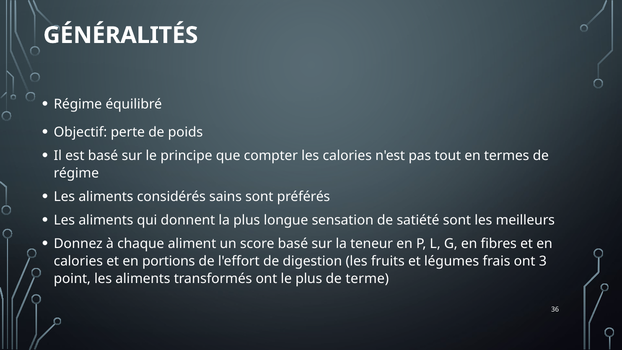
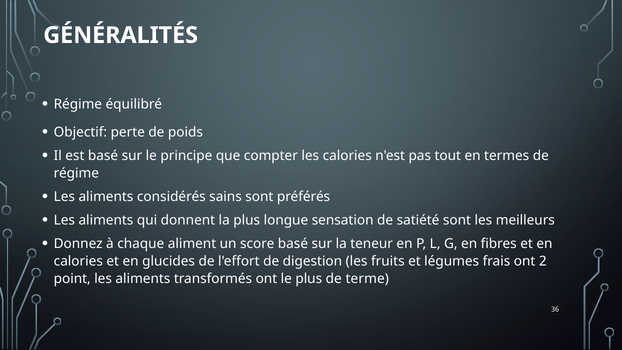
portions: portions -> glucides (169, 261)
3: 3 -> 2 (543, 261)
